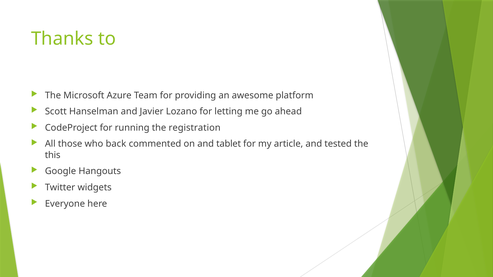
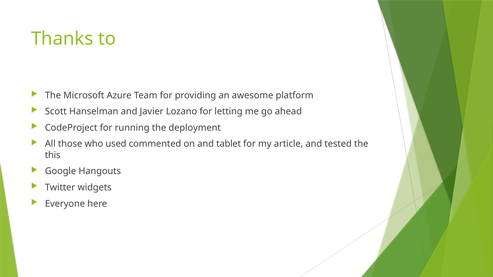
registration: registration -> deployment (195, 128)
back: back -> used (116, 144)
